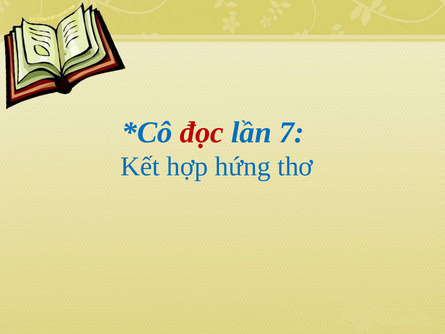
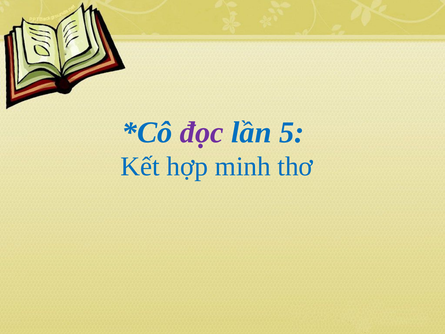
đọc colour: red -> purple (202, 132)
7: 7 -> 5 (292, 132)
hứng: hứng -> minh (243, 167)
